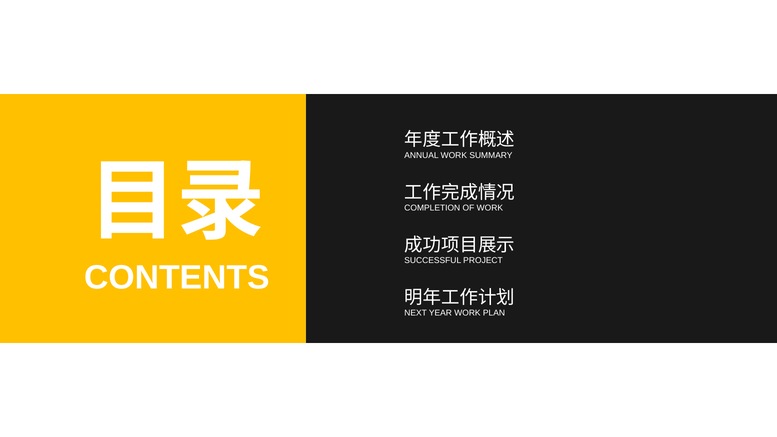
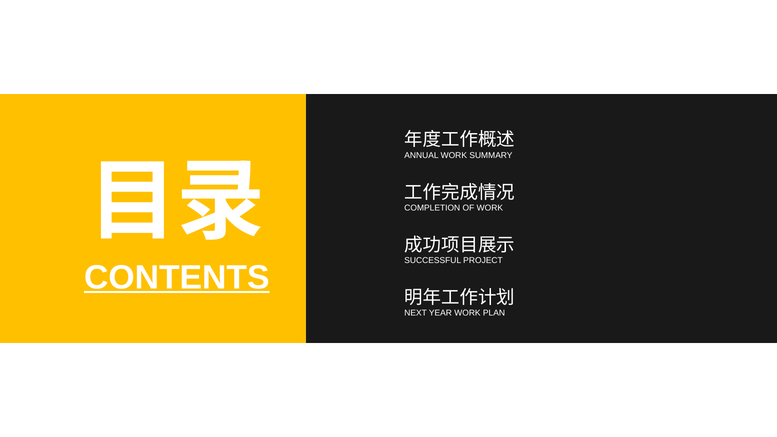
CONTENTS underline: none -> present (177, 278)
